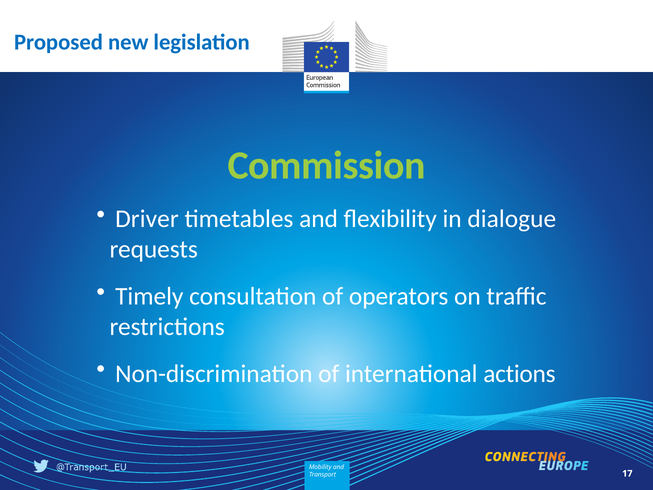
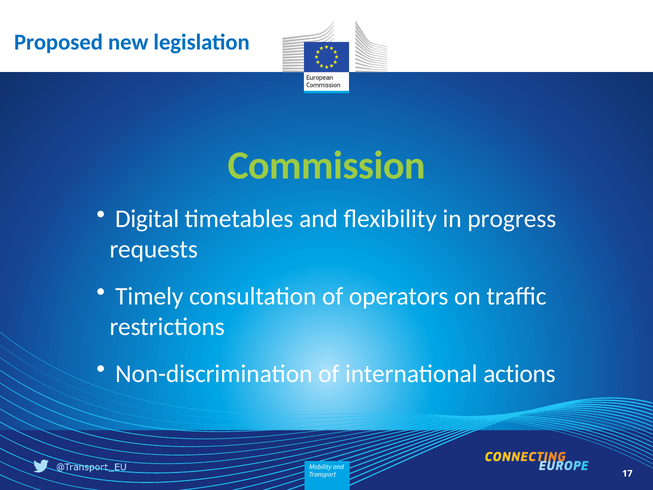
Driver: Driver -> Digital (147, 219)
dialogue: dialogue -> progress (512, 219)
